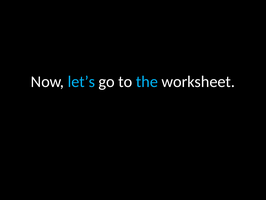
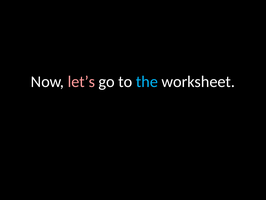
let’s colour: light blue -> pink (81, 82)
